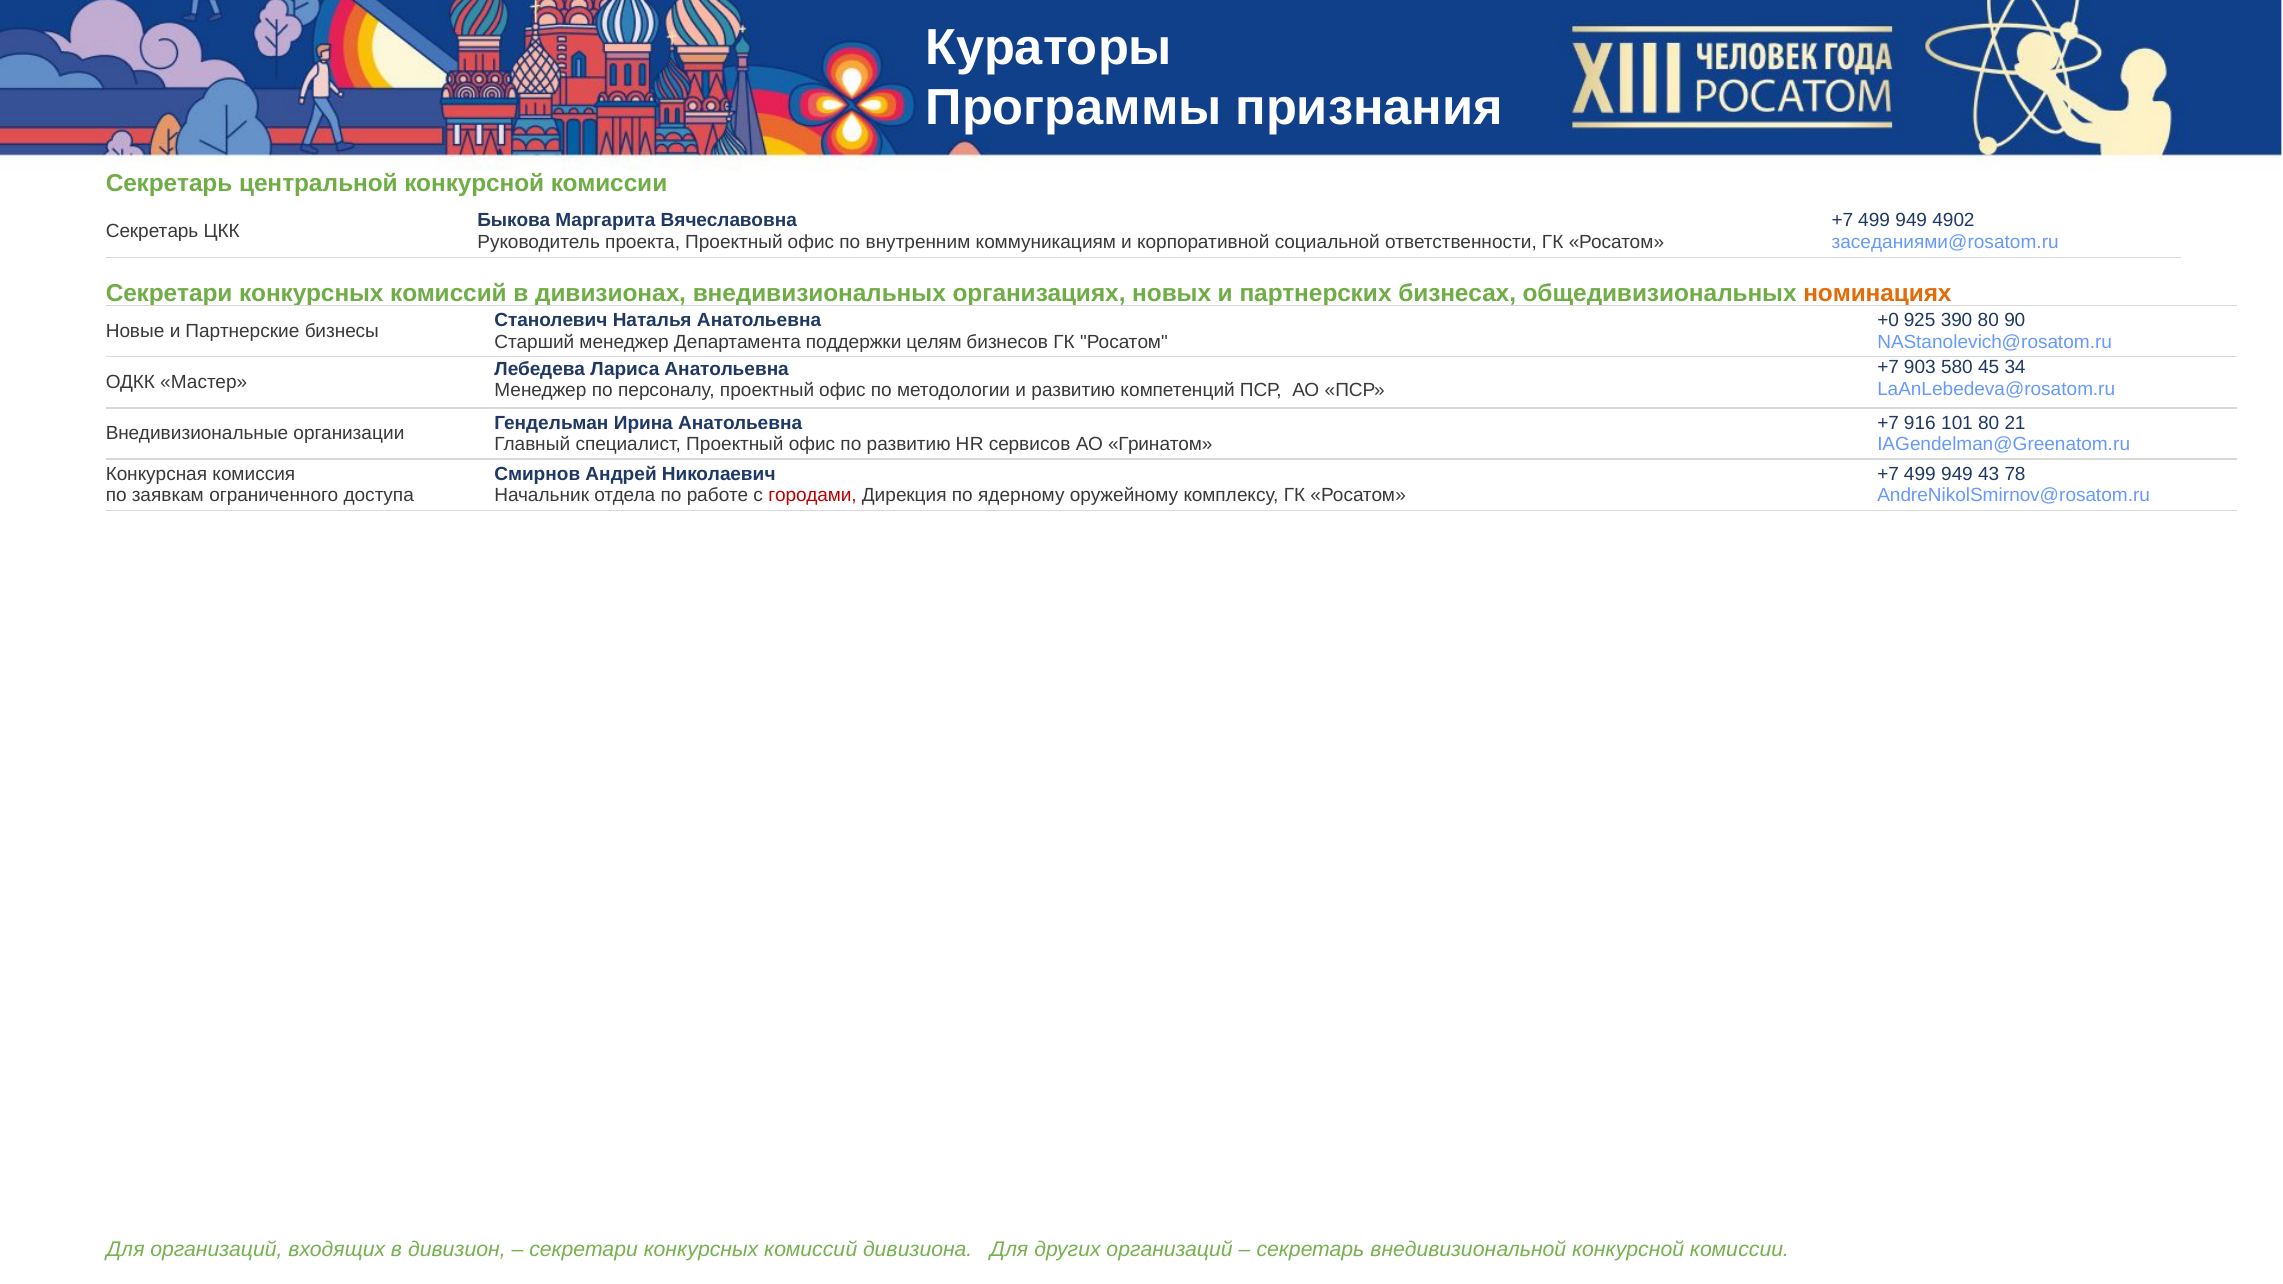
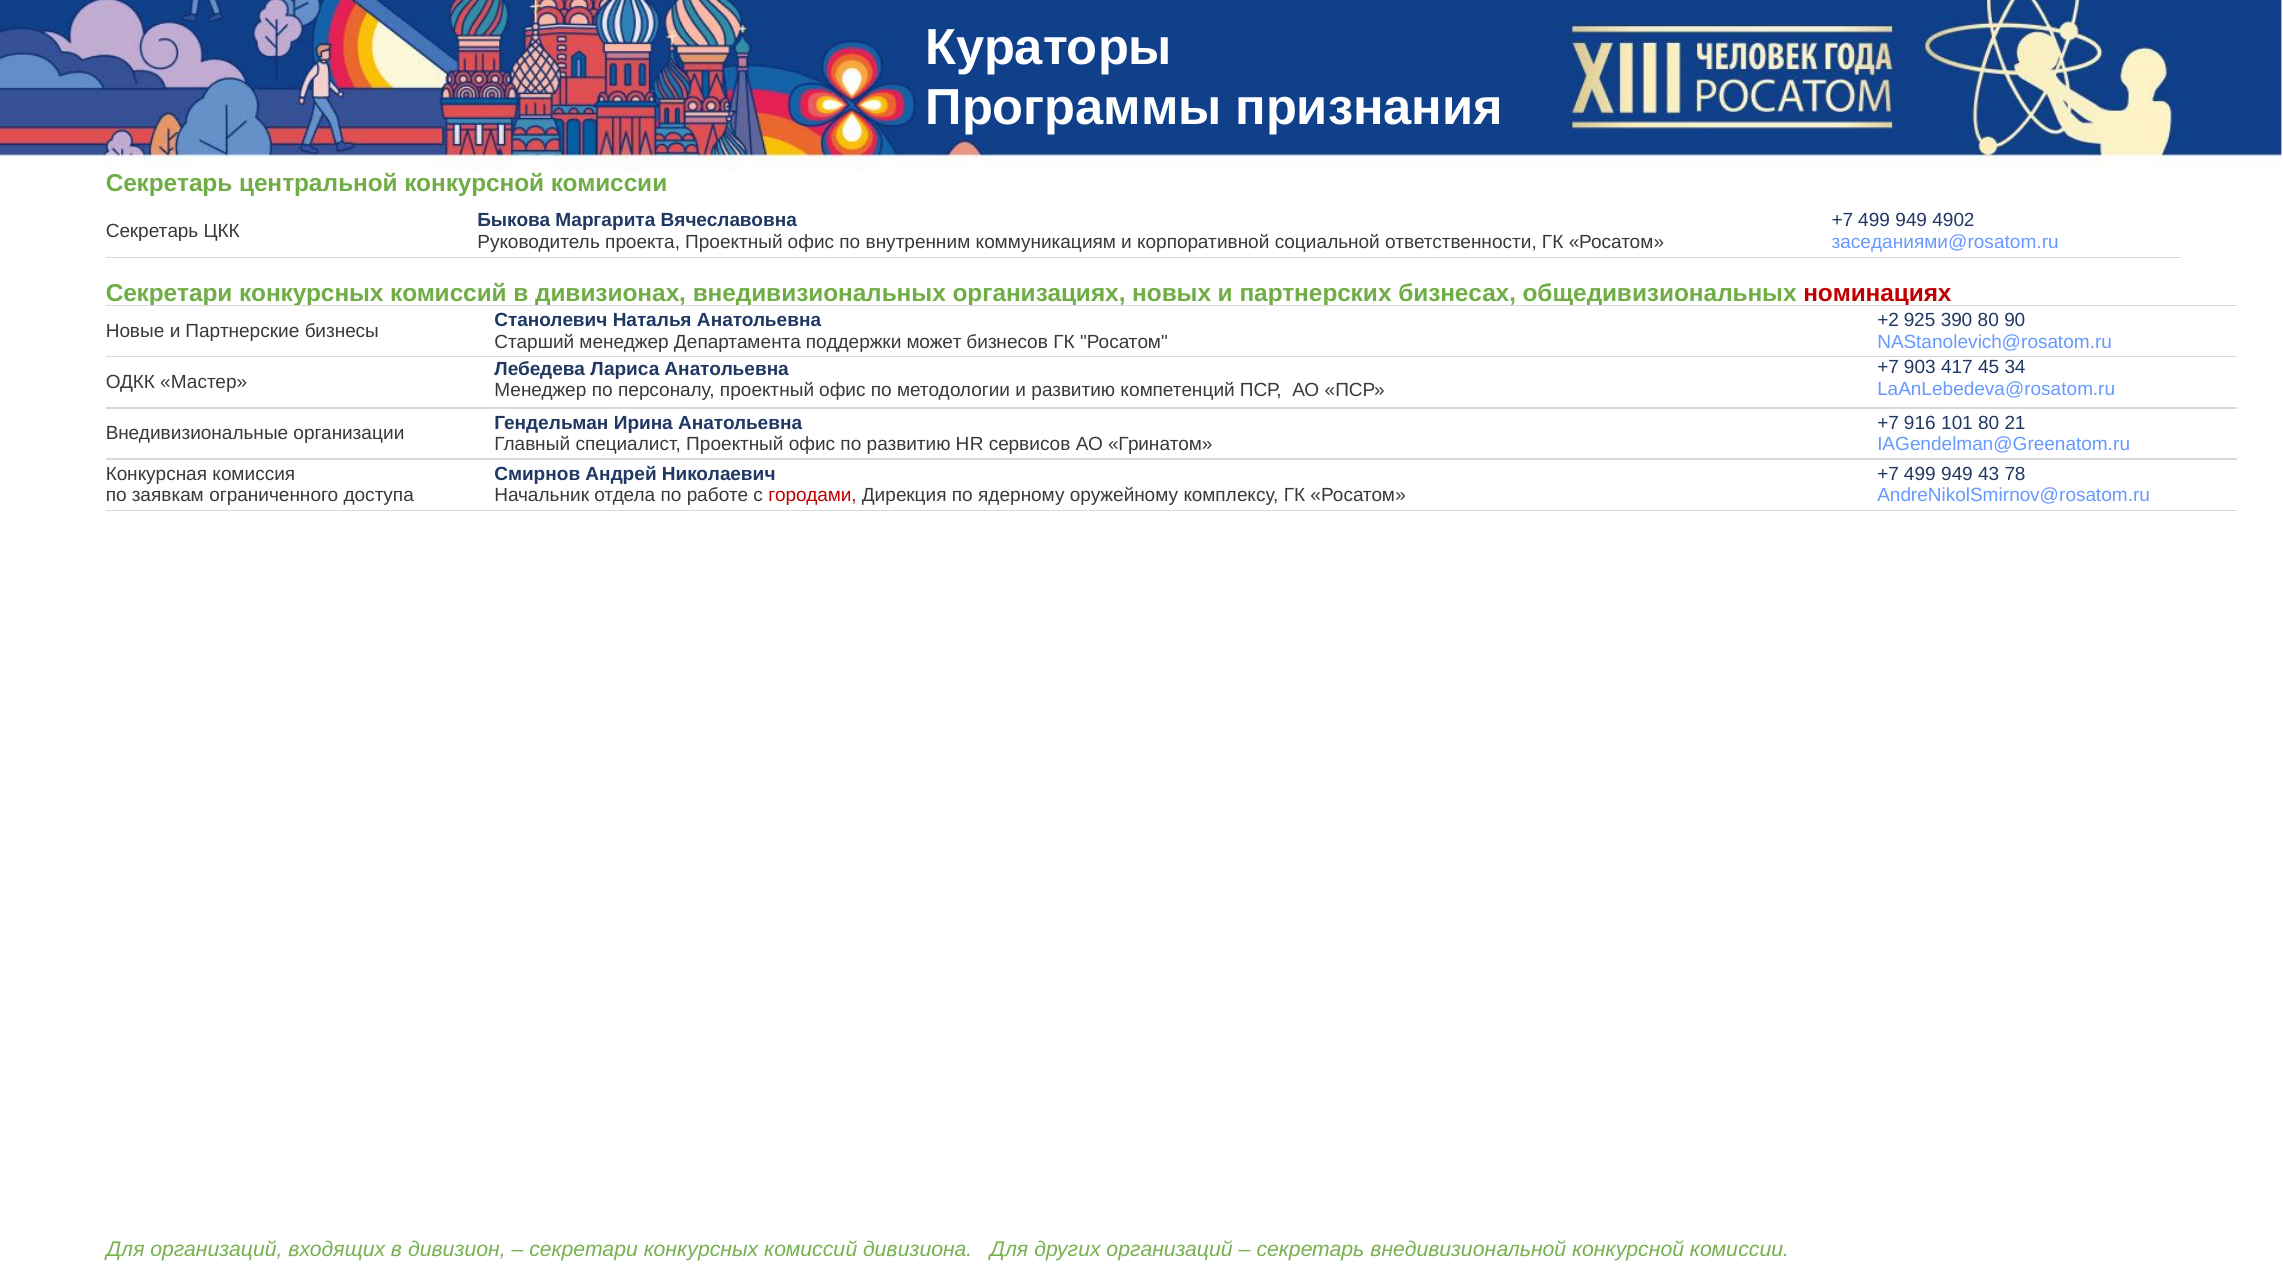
номинациях colour: orange -> red (1877, 293)
+0: +0 -> +2 (1888, 321)
целям: целям -> может (934, 342)
580: 580 -> 417 (1957, 368)
